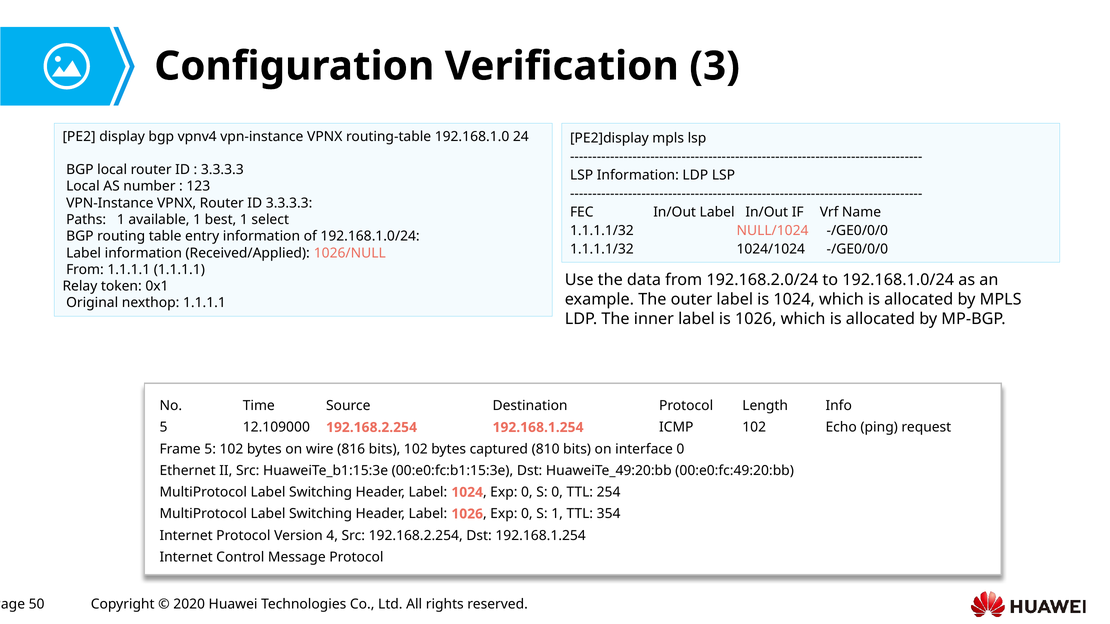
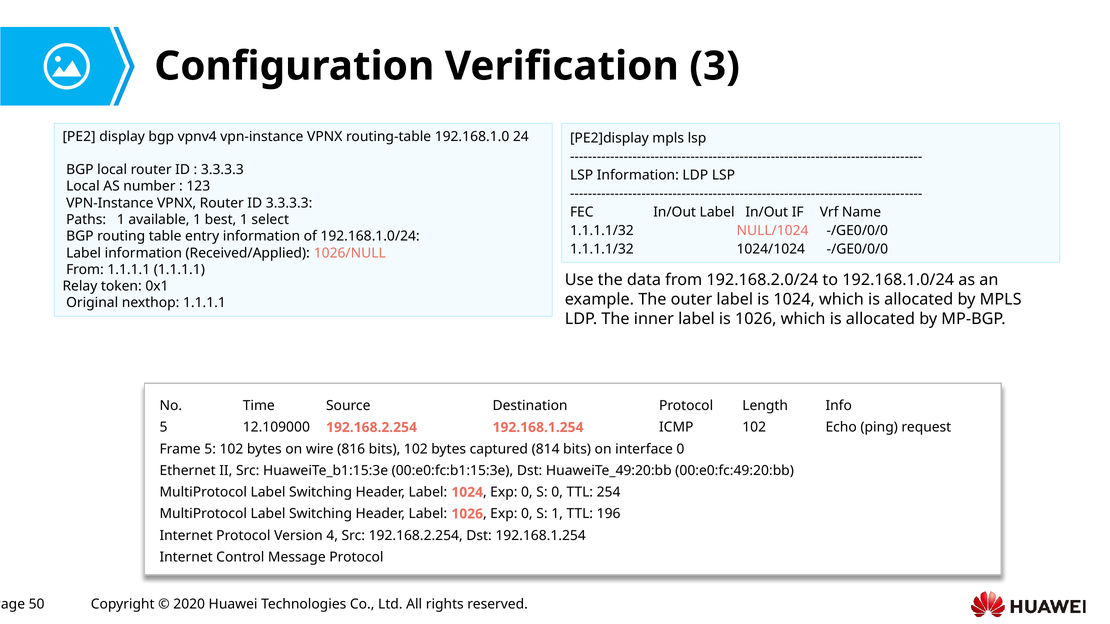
810: 810 -> 814 (546, 449)
354: 354 -> 196 (609, 514)
